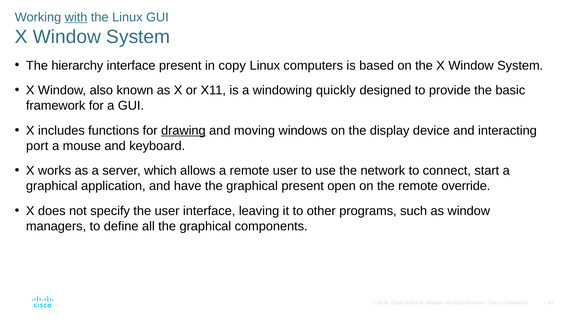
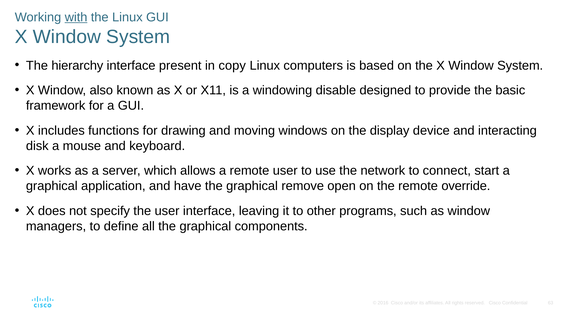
quickly: quickly -> disable (336, 91)
drawing underline: present -> none (183, 131)
port: port -> disk (37, 146)
graphical present: present -> remove (303, 186)
